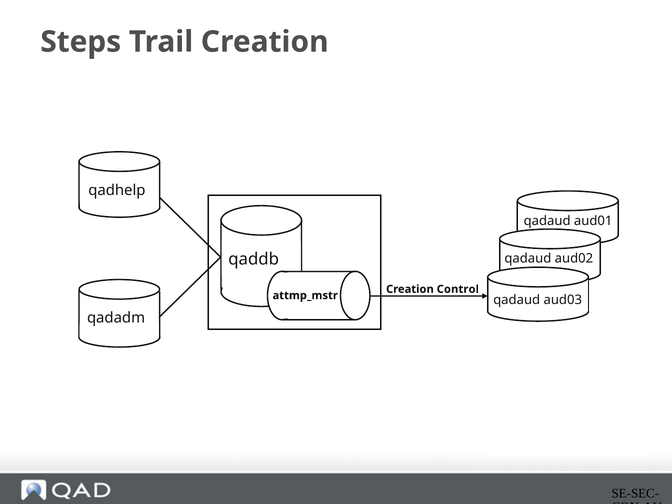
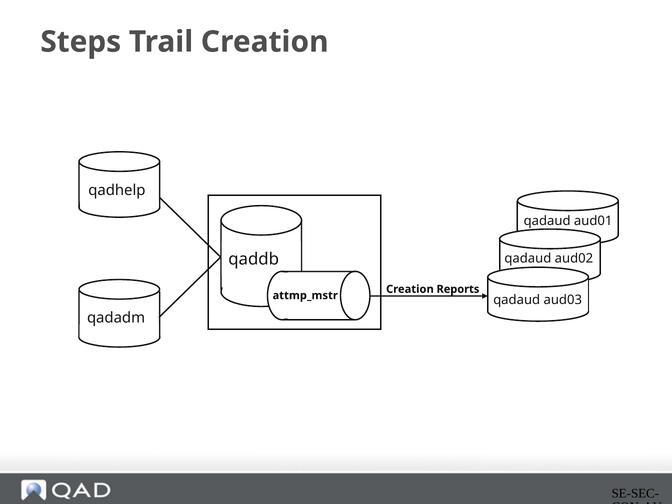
Control: Control -> Reports (458, 289)
